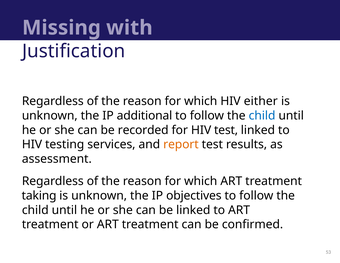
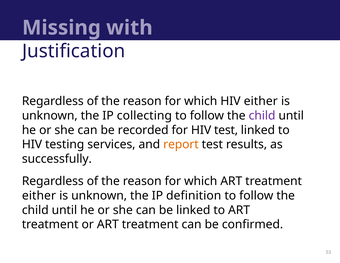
additional: additional -> collecting (144, 115)
child colour: blue -> purple (262, 115)
assessment: assessment -> successfully (57, 159)
taking: taking -> either (39, 195)
objectives: objectives -> definition (194, 195)
